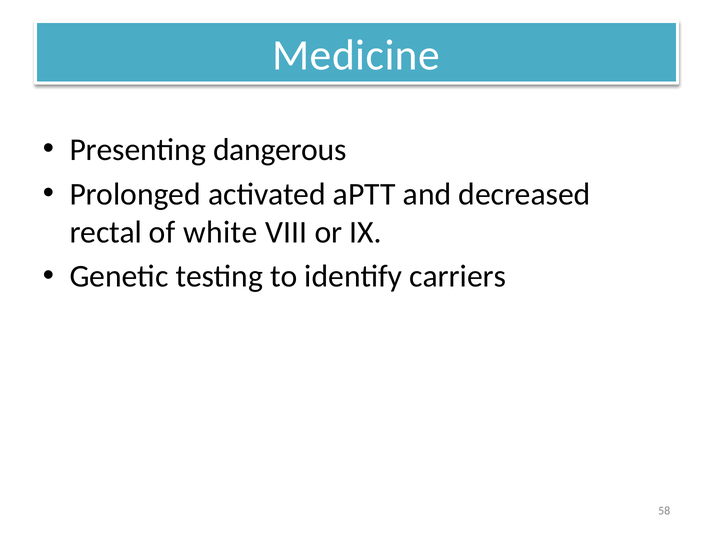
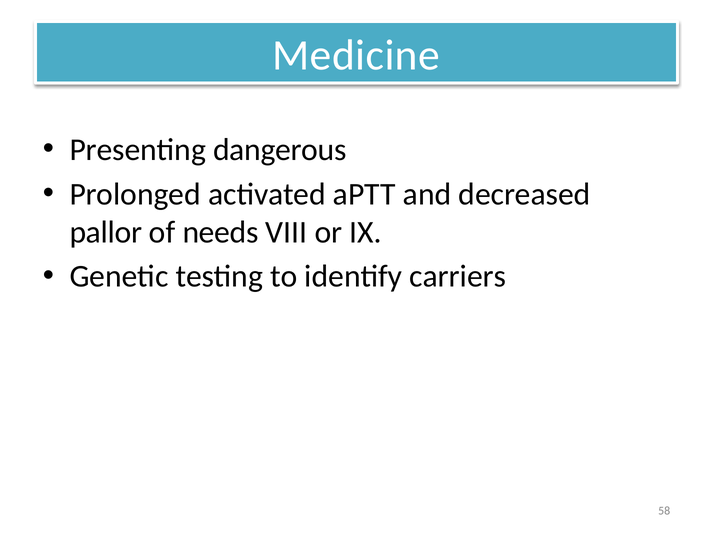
rectal: rectal -> pallor (106, 232)
white: white -> needs (221, 232)
